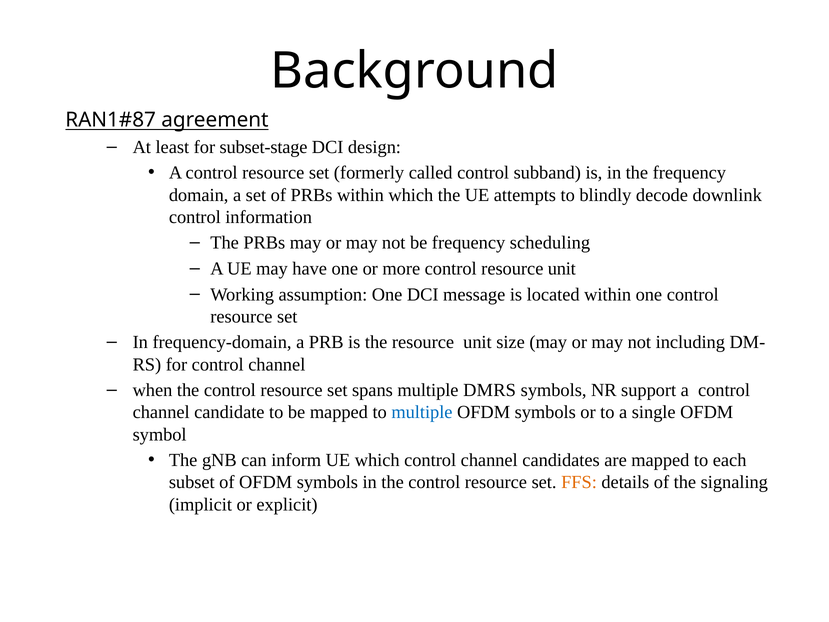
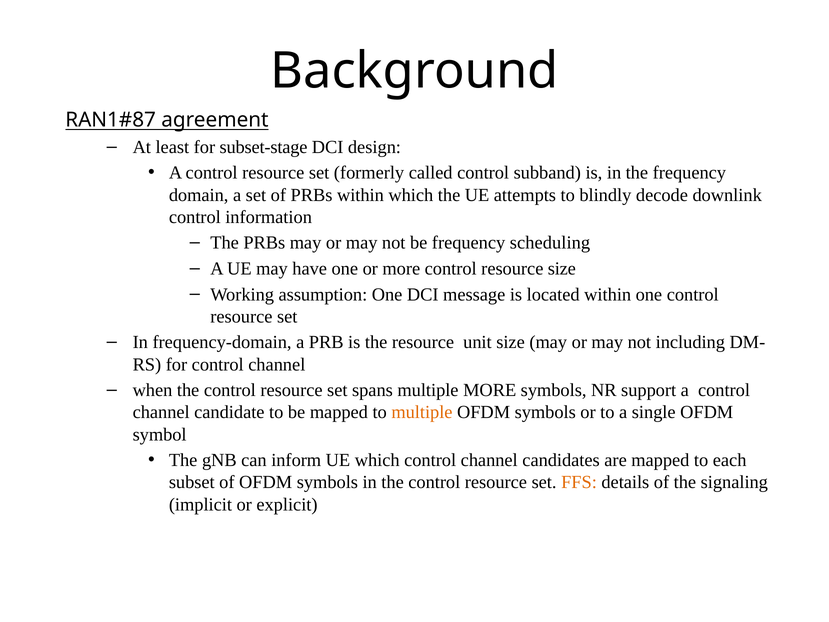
control resource unit: unit -> size (562, 269)
multiple DMRS: DMRS -> MORE (490, 390)
multiple colour: blue -> orange (422, 412)
